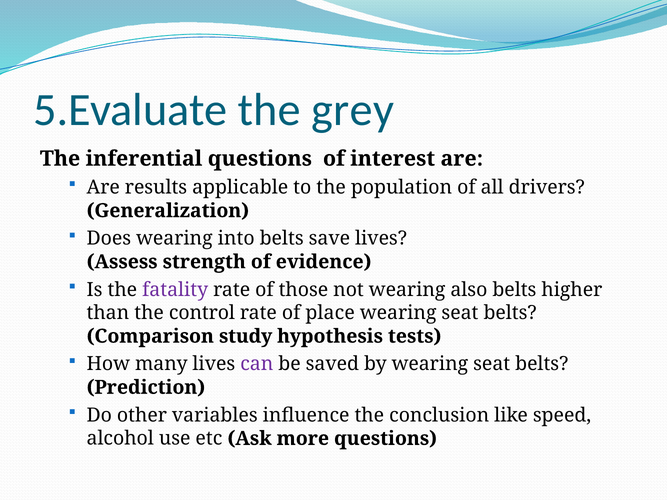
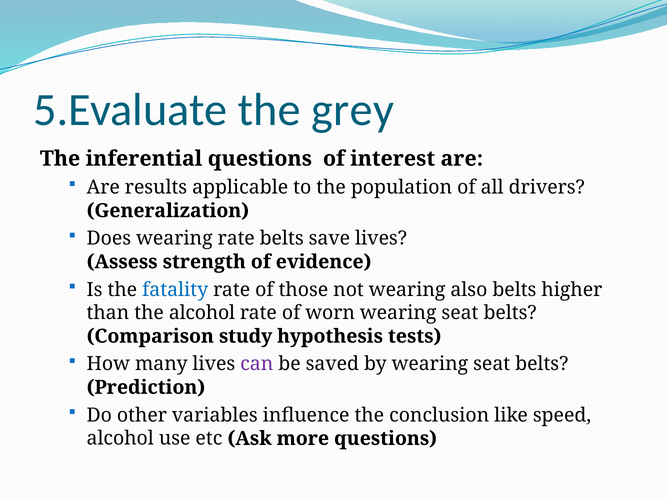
wearing into: into -> rate (236, 239)
fatality colour: purple -> blue (175, 290)
the control: control -> alcohol (202, 313)
place: place -> worn (330, 313)
